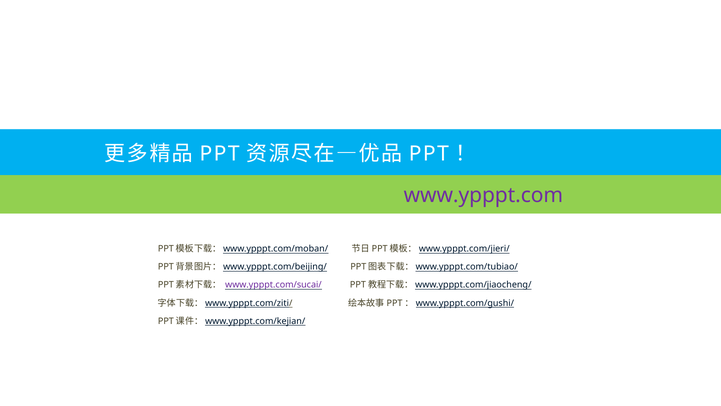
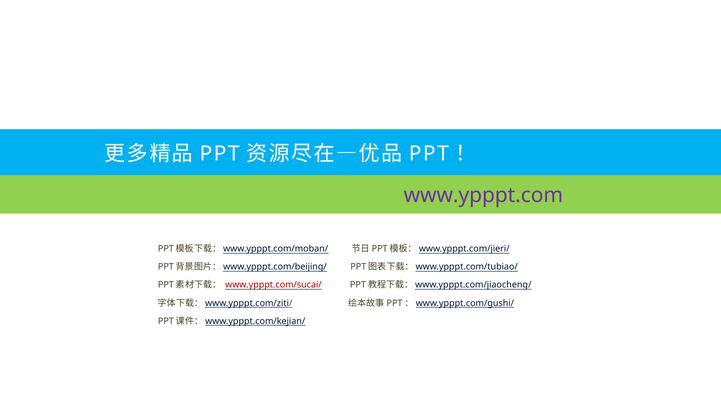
www.ypppt.com/sucai/ colour: purple -> red (273, 285)
